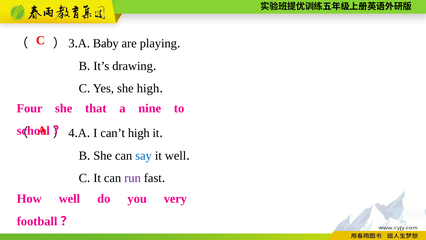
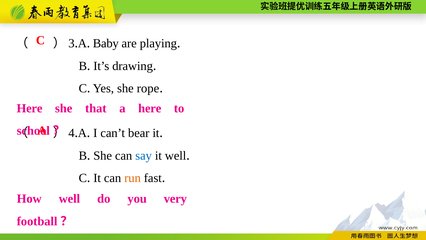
she high: high -> rope (148, 88)
Four: Four -> Here (30, 108)
a nine: nine -> here (150, 108)
can’t high: high -> bear (139, 133)
run colour: purple -> orange (133, 178)
